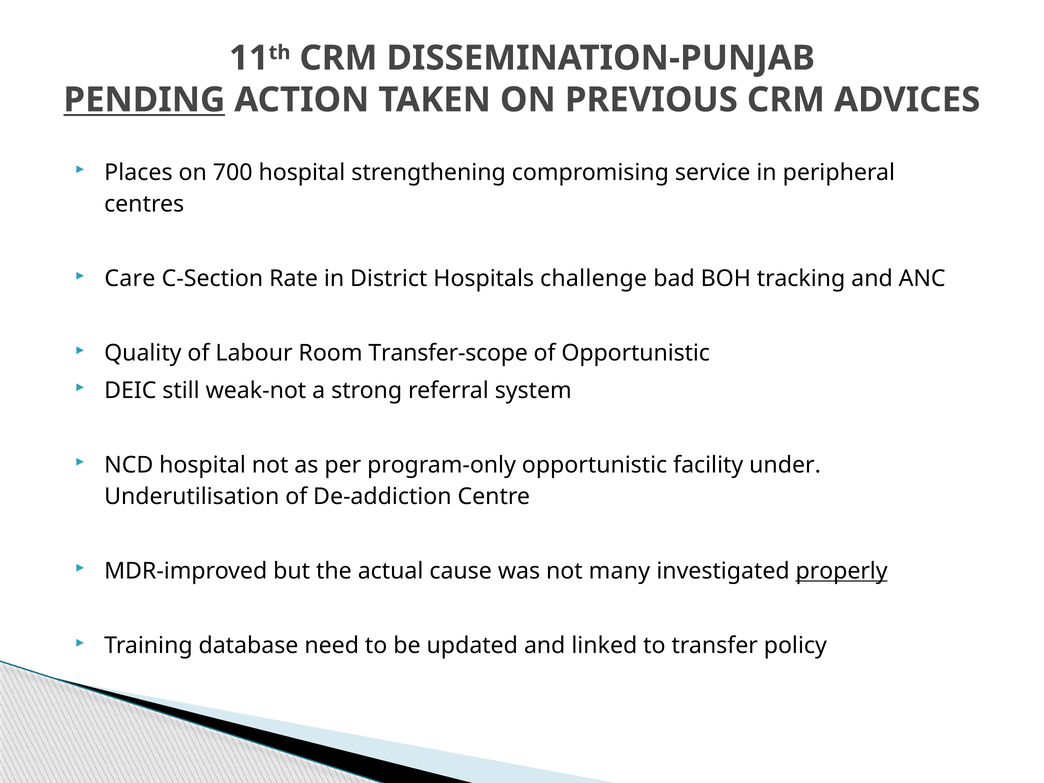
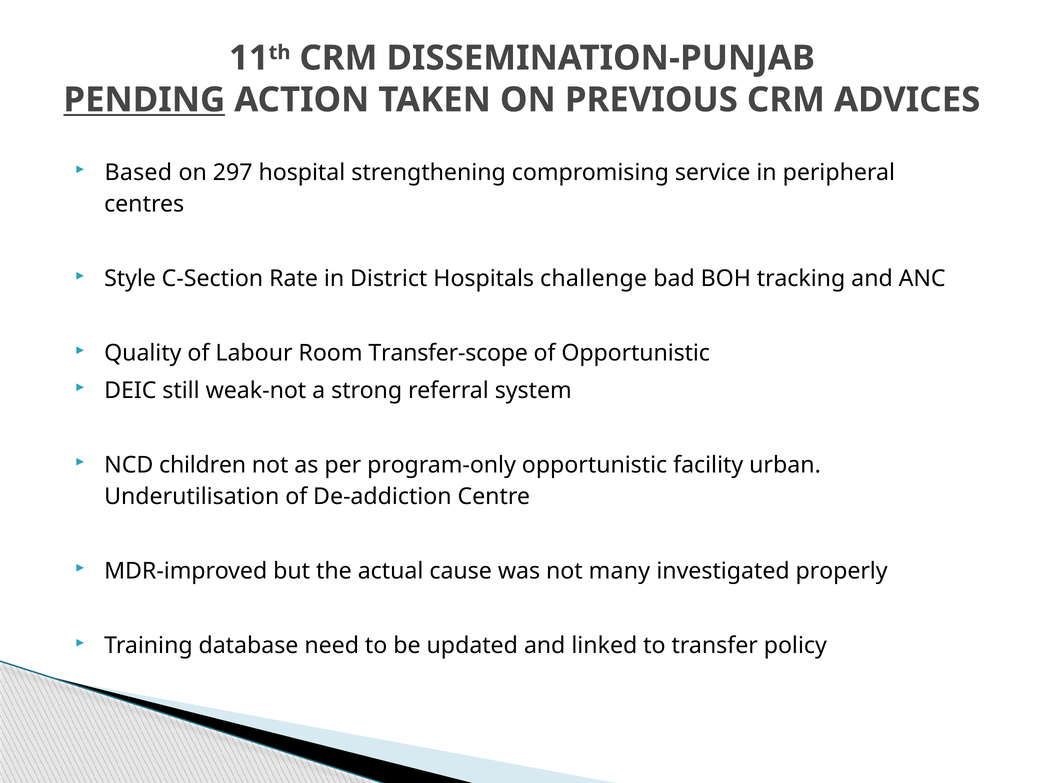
Places: Places -> Based (138, 173)
700: 700 -> 297 (233, 173)
Care: Care -> Style (130, 279)
NCD hospital: hospital -> children (203, 465)
under: under -> urban (785, 465)
properly underline: present -> none (842, 571)
